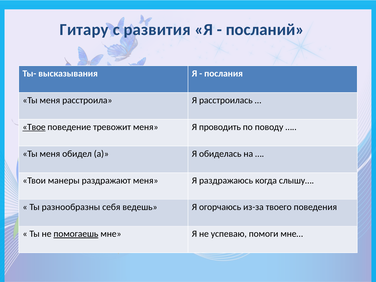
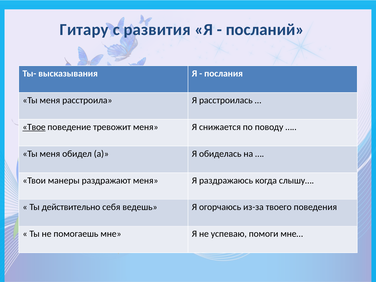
проводить: проводить -> снижается (220, 127)
разнообразны: разнообразны -> действительно (71, 207)
помогаешь underline: present -> none (76, 234)
